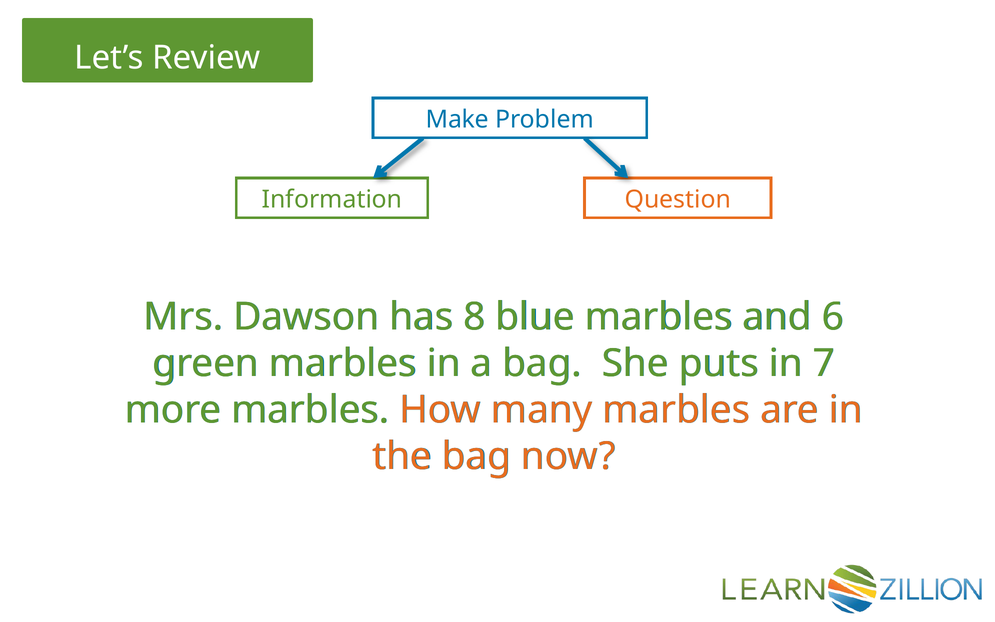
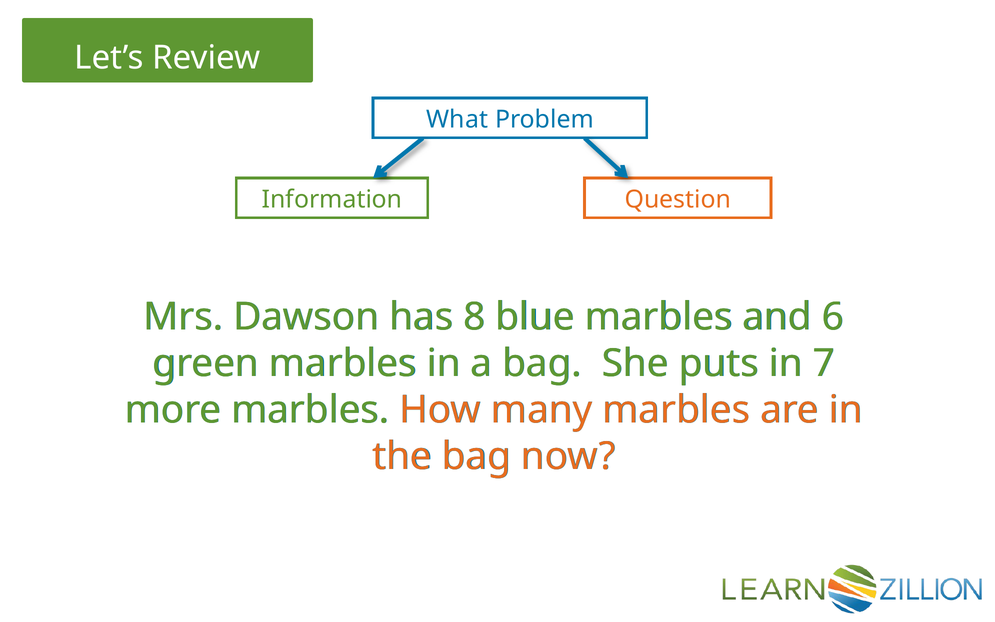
Make: Make -> What (457, 119)
